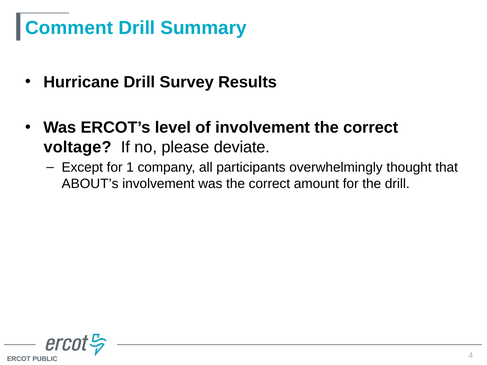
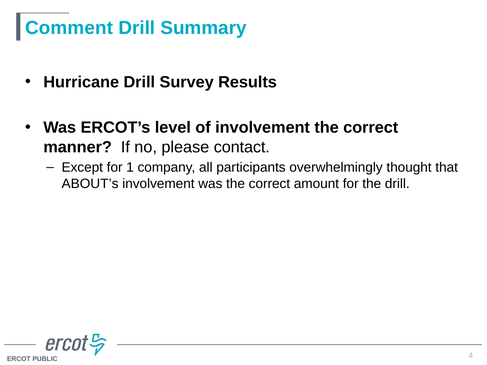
voltage: voltage -> manner (78, 147)
deviate: deviate -> contact (242, 147)
